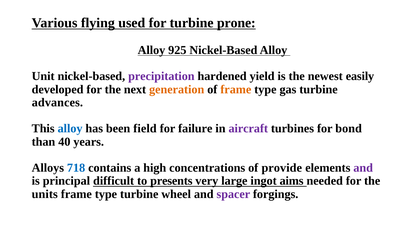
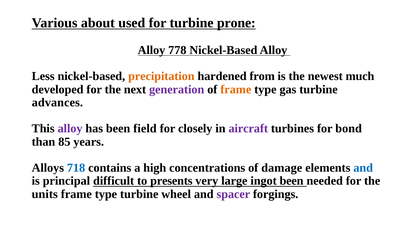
flying: flying -> about (98, 23)
925: 925 -> 778 (177, 50)
Unit: Unit -> Less (43, 76)
precipitation colour: purple -> orange (161, 76)
yield: yield -> from (262, 76)
easily: easily -> much (360, 76)
generation colour: orange -> purple (177, 89)
alloy colour: blue -> purple (70, 129)
failure: failure -> closely (195, 129)
40: 40 -> 85 (64, 142)
provide: provide -> damage (282, 168)
and colour: purple -> blue (363, 168)
ingot aims: aims -> been (292, 181)
